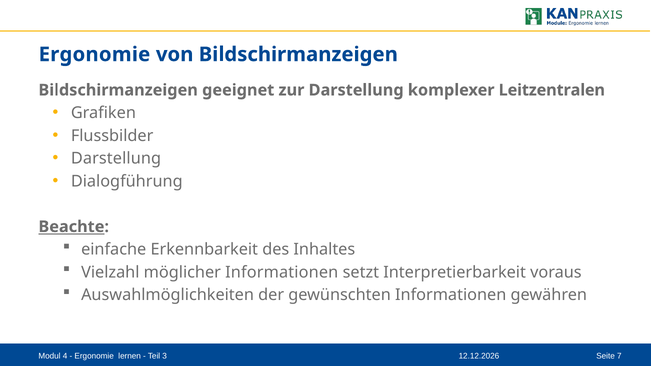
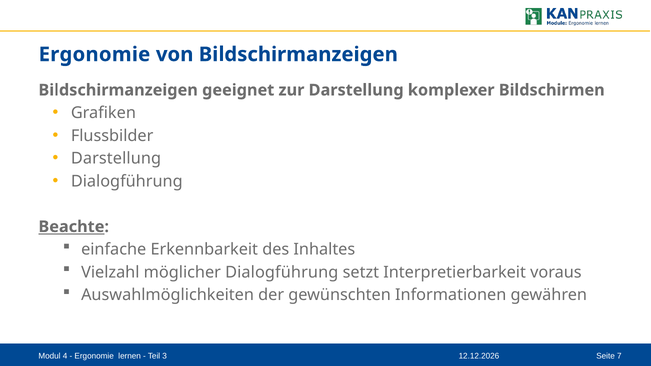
Leitzentralen: Leitzentralen -> Bildschirmen (552, 90)
möglicher Informationen: Informationen -> Dialogführung (282, 272)
